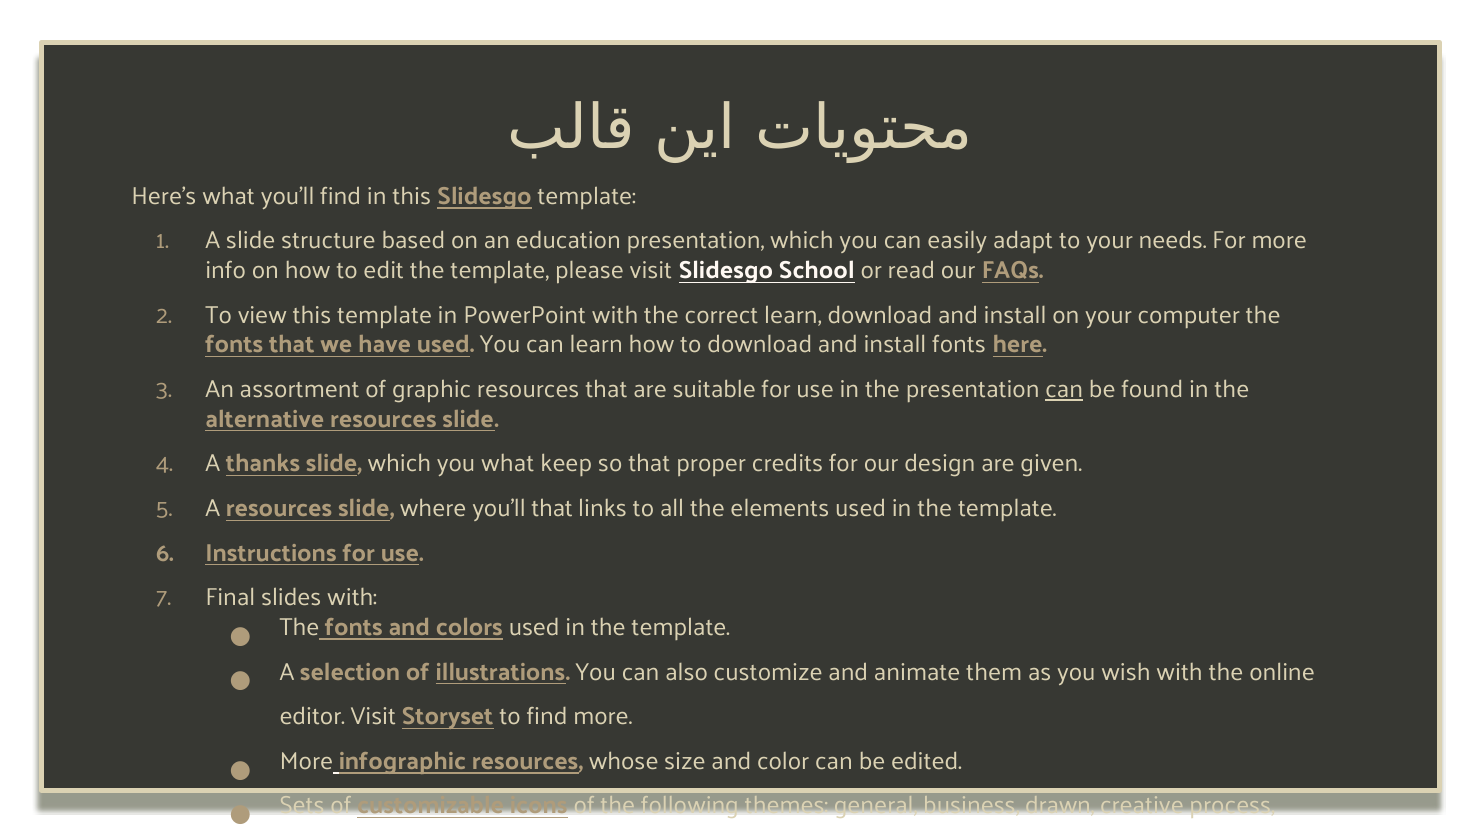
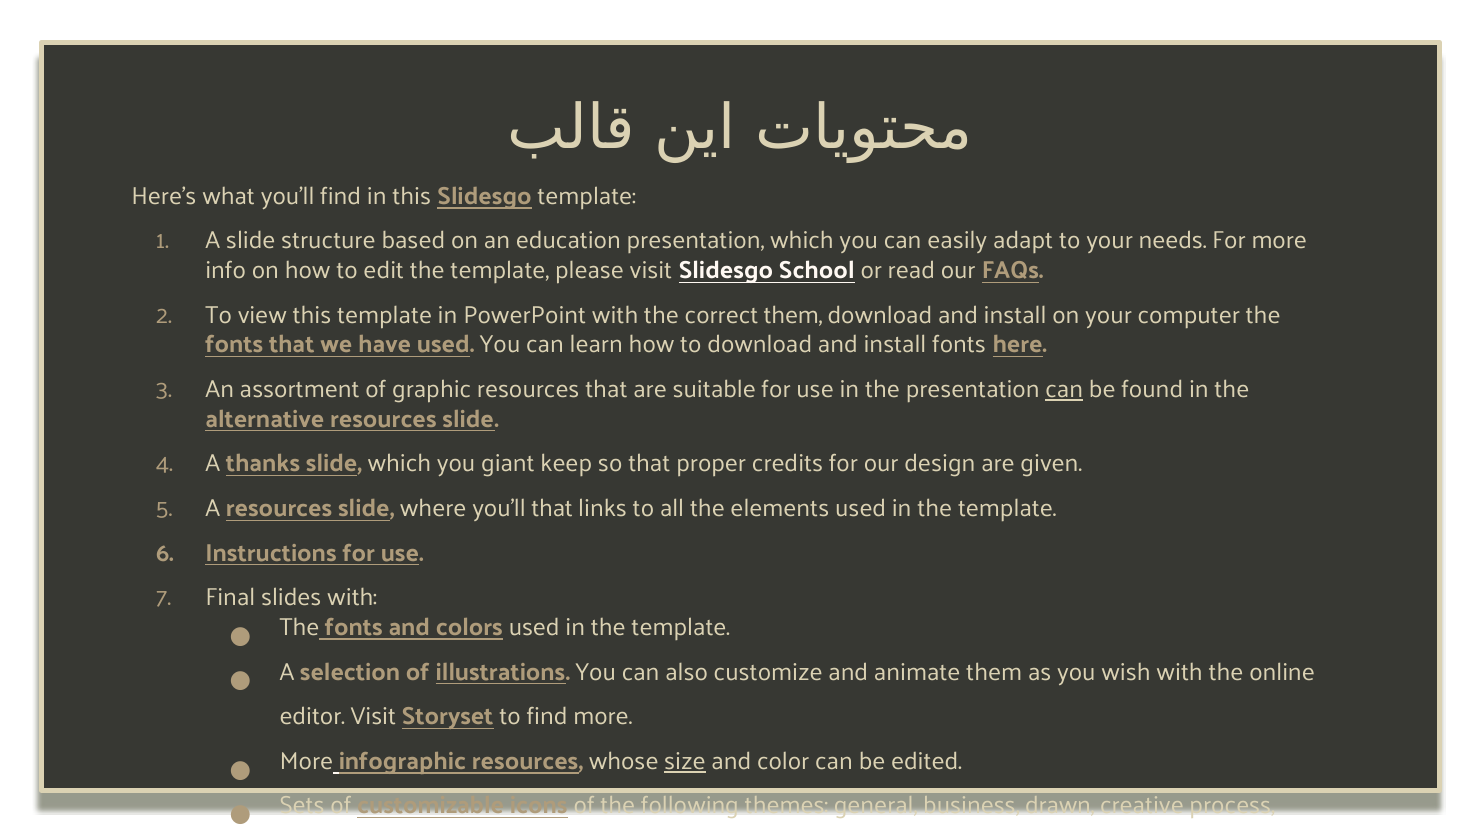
correct learn: learn -> them (793, 315)
you what: what -> giant (508, 464)
size underline: none -> present (685, 761)
